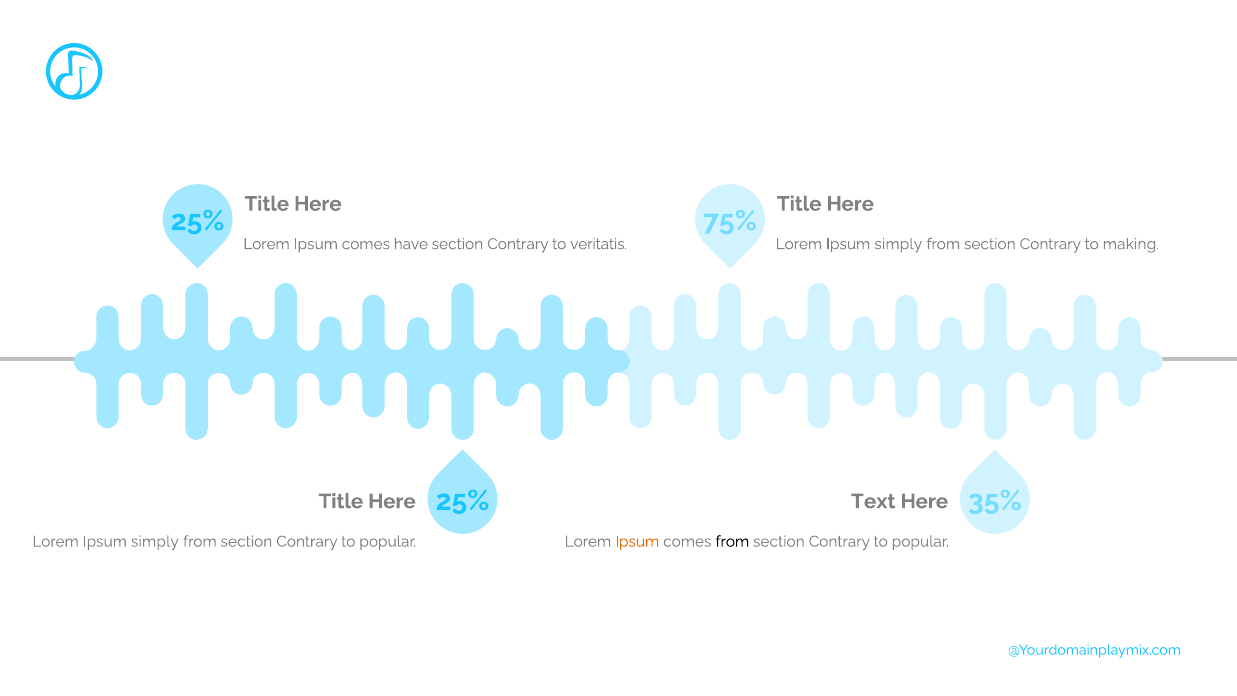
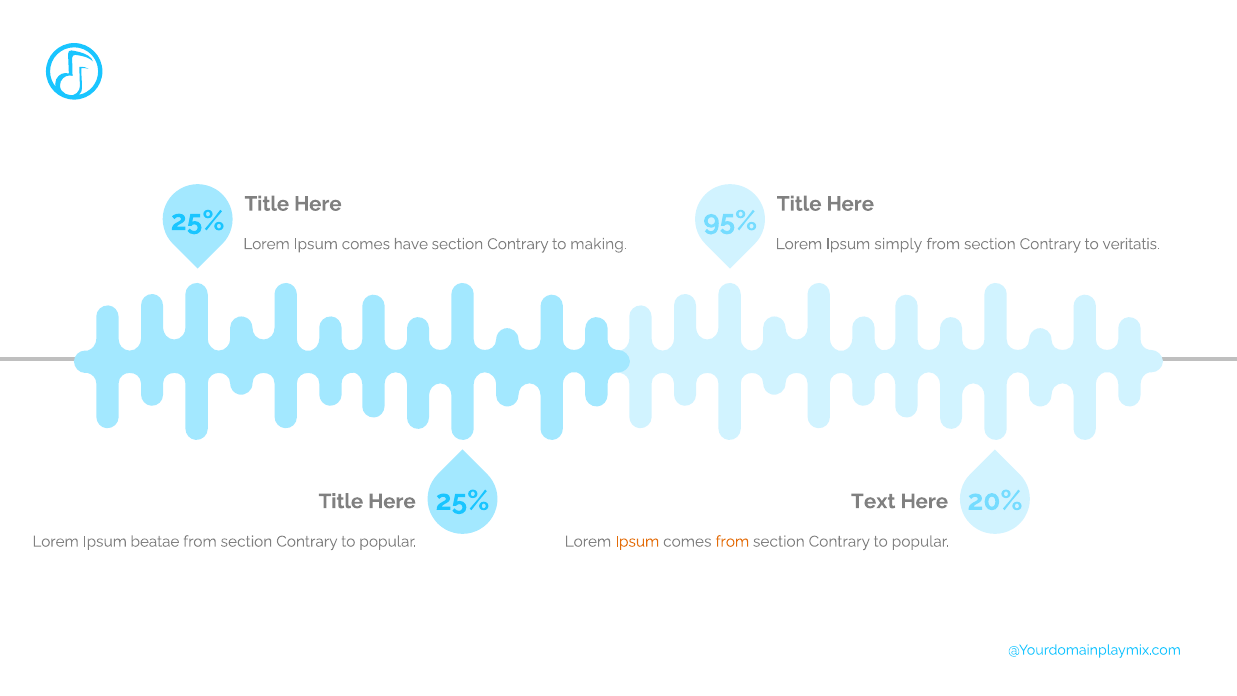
75%: 75% -> 95% (730, 221)
veritatis: veritatis -> making (599, 244)
making: making -> veritatis (1131, 244)
35%: 35% -> 20% (995, 500)
simply: simply -> beatae (155, 541)
from colour: black -> orange (732, 541)
